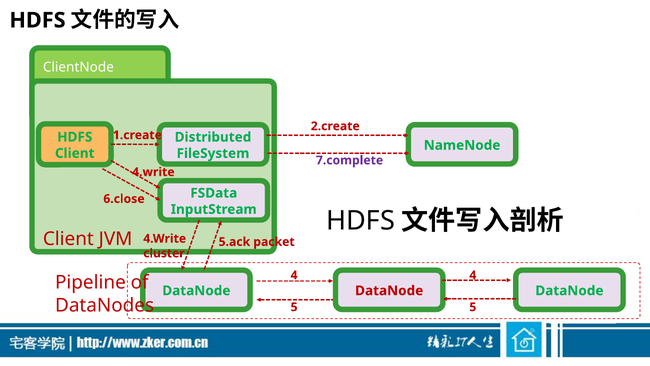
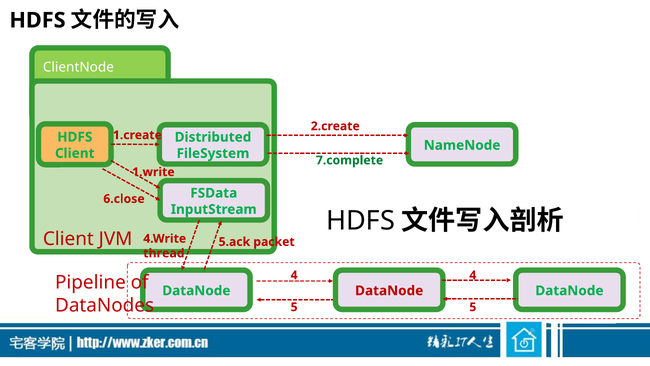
7.complete colour: purple -> green (350, 160)
4.write: 4.write -> 1.write (153, 172)
cluster: cluster -> thread (164, 253)
